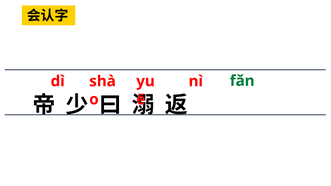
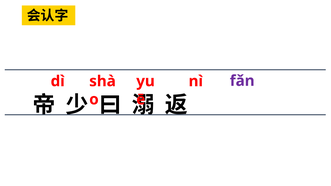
fǎn colour: green -> purple (242, 81)
